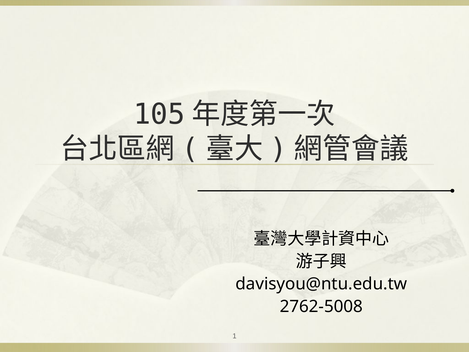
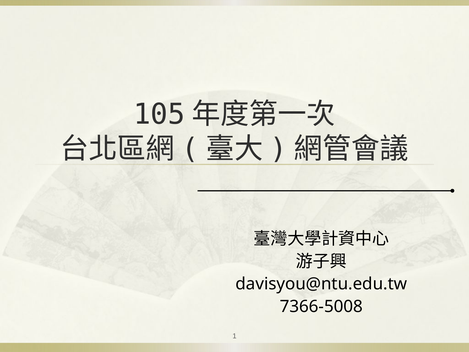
2762-5008: 2762-5008 -> 7366-5008 (321, 306)
